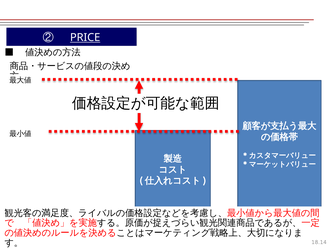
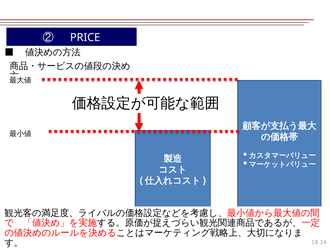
PRICE underline: present -> none (85, 37)
